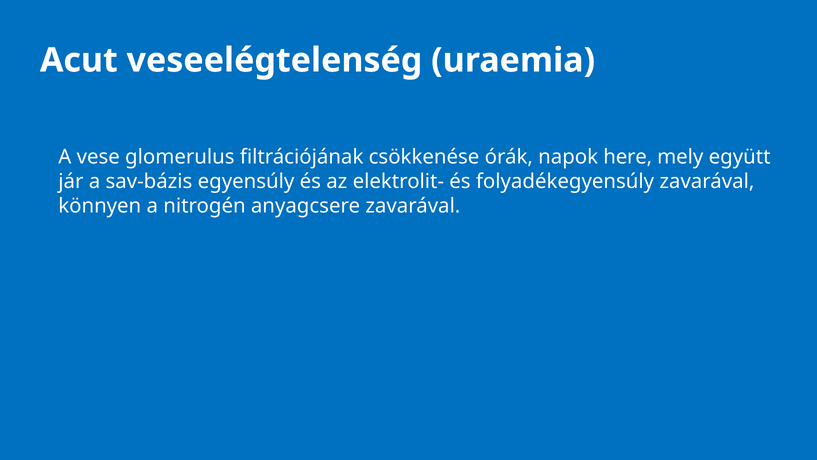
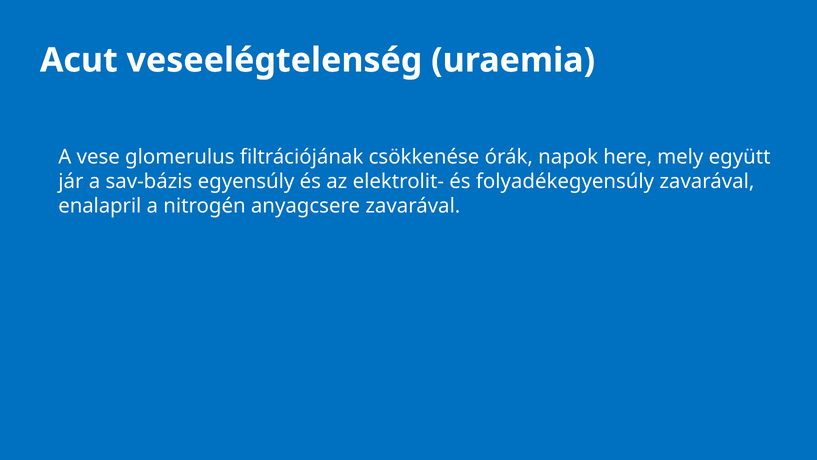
könnyen: könnyen -> enalapril (100, 206)
